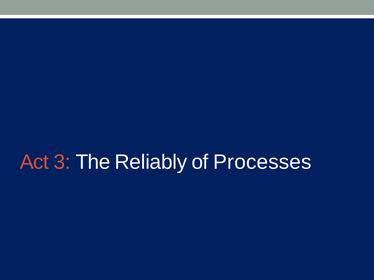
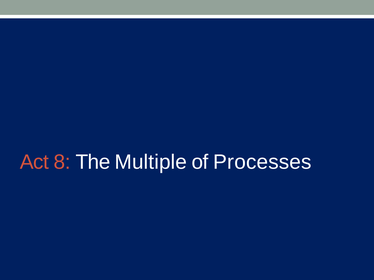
3: 3 -> 8 (62, 162)
Reliably: Reliably -> Multiple (151, 162)
